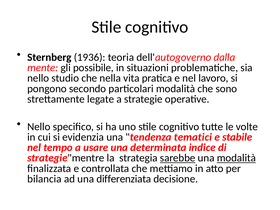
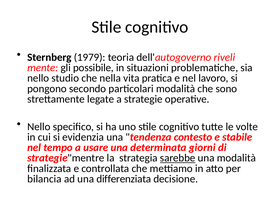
1936: 1936 -> 1979 (90, 57)
dalla: dalla -> riveli (224, 57)
tematici: tematici -> contesto (193, 137)
indice: indice -> giorni (202, 148)
modalità underline: present -> none (236, 158)
